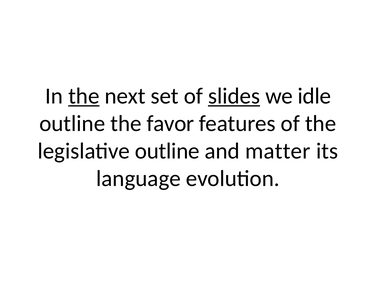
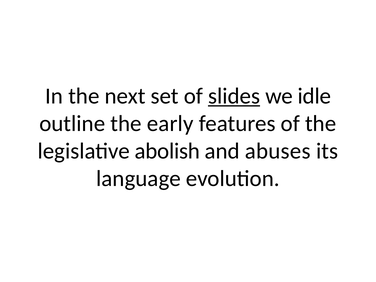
the underline: present -> none (84, 96)
favor: favor -> early (170, 124)
legislative outline: outline -> abolish (167, 151)
matter: matter -> abuses (278, 151)
